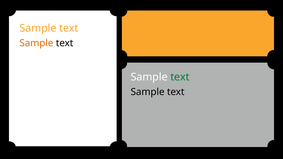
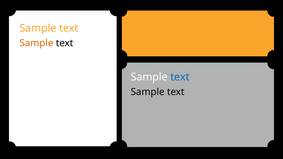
text colour: green -> blue (180, 77)
